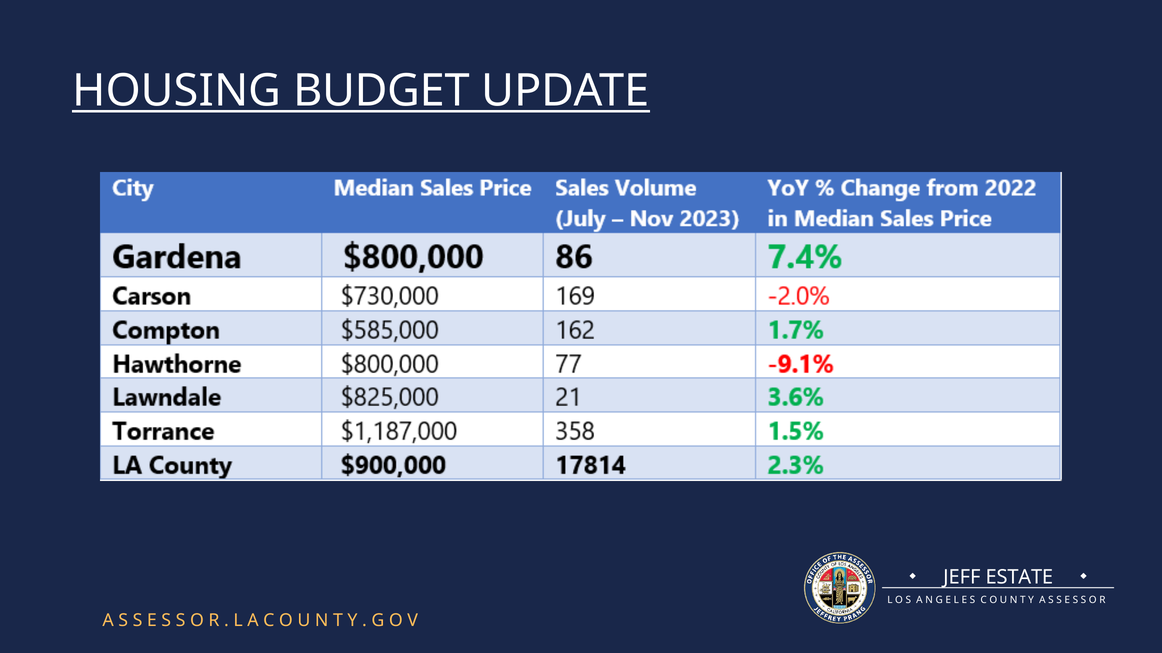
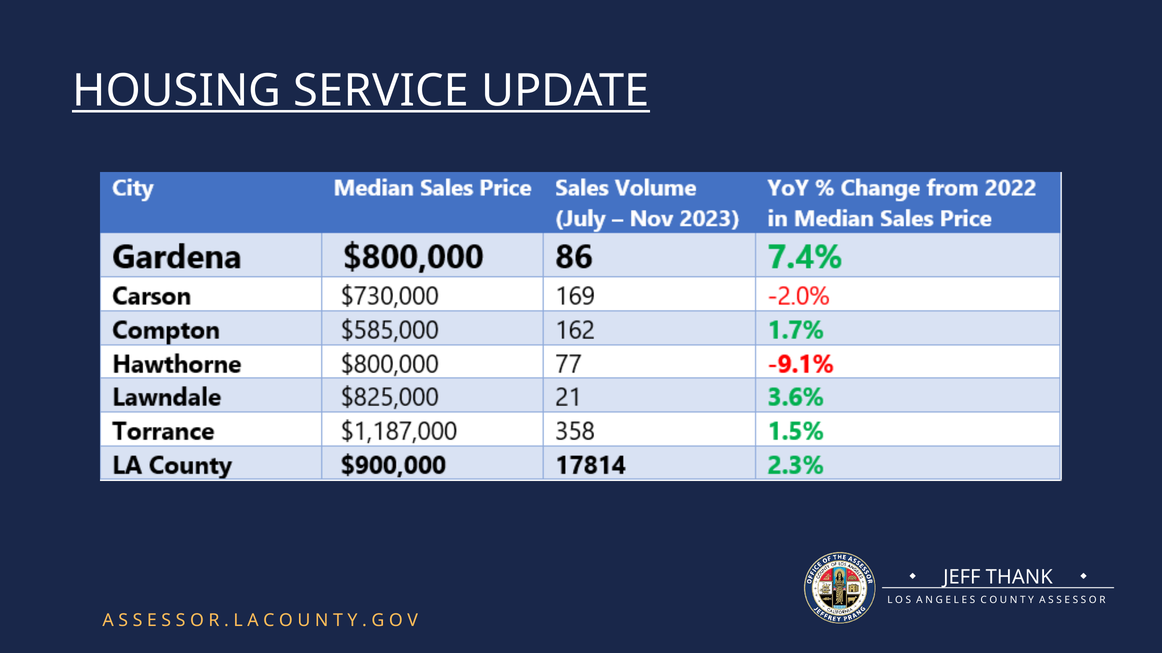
BUDGET: BUDGET -> SERVICE (381, 91)
ESTATE: ESTATE -> THANK (1019, 577)
